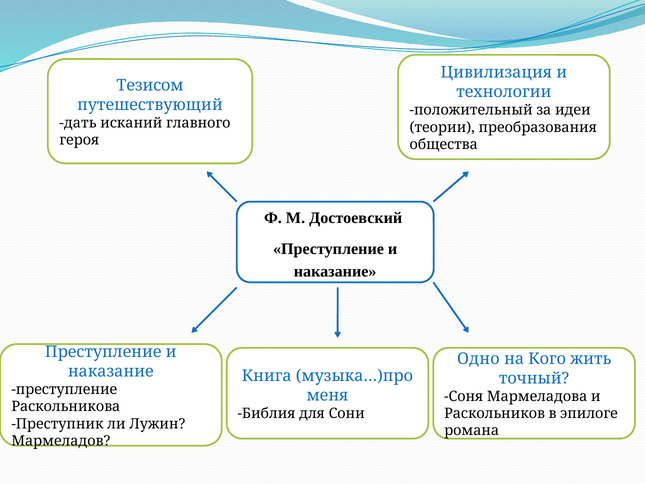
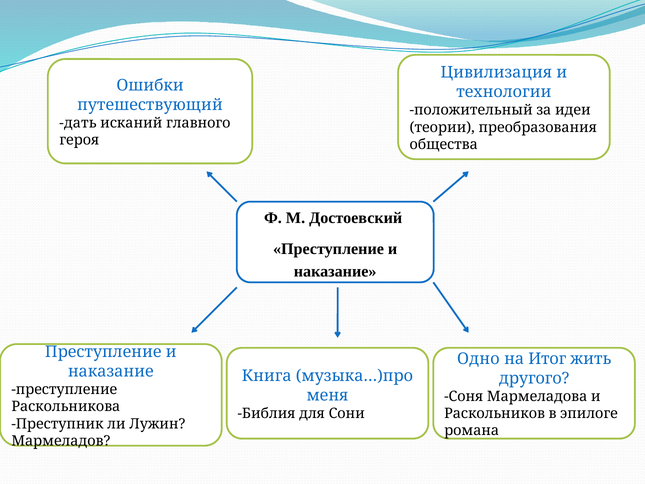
Тезисом: Тезисом -> Ошибки (150, 85)
Кого: Кого -> Итог (547, 359)
точный: точный -> другого (534, 378)
